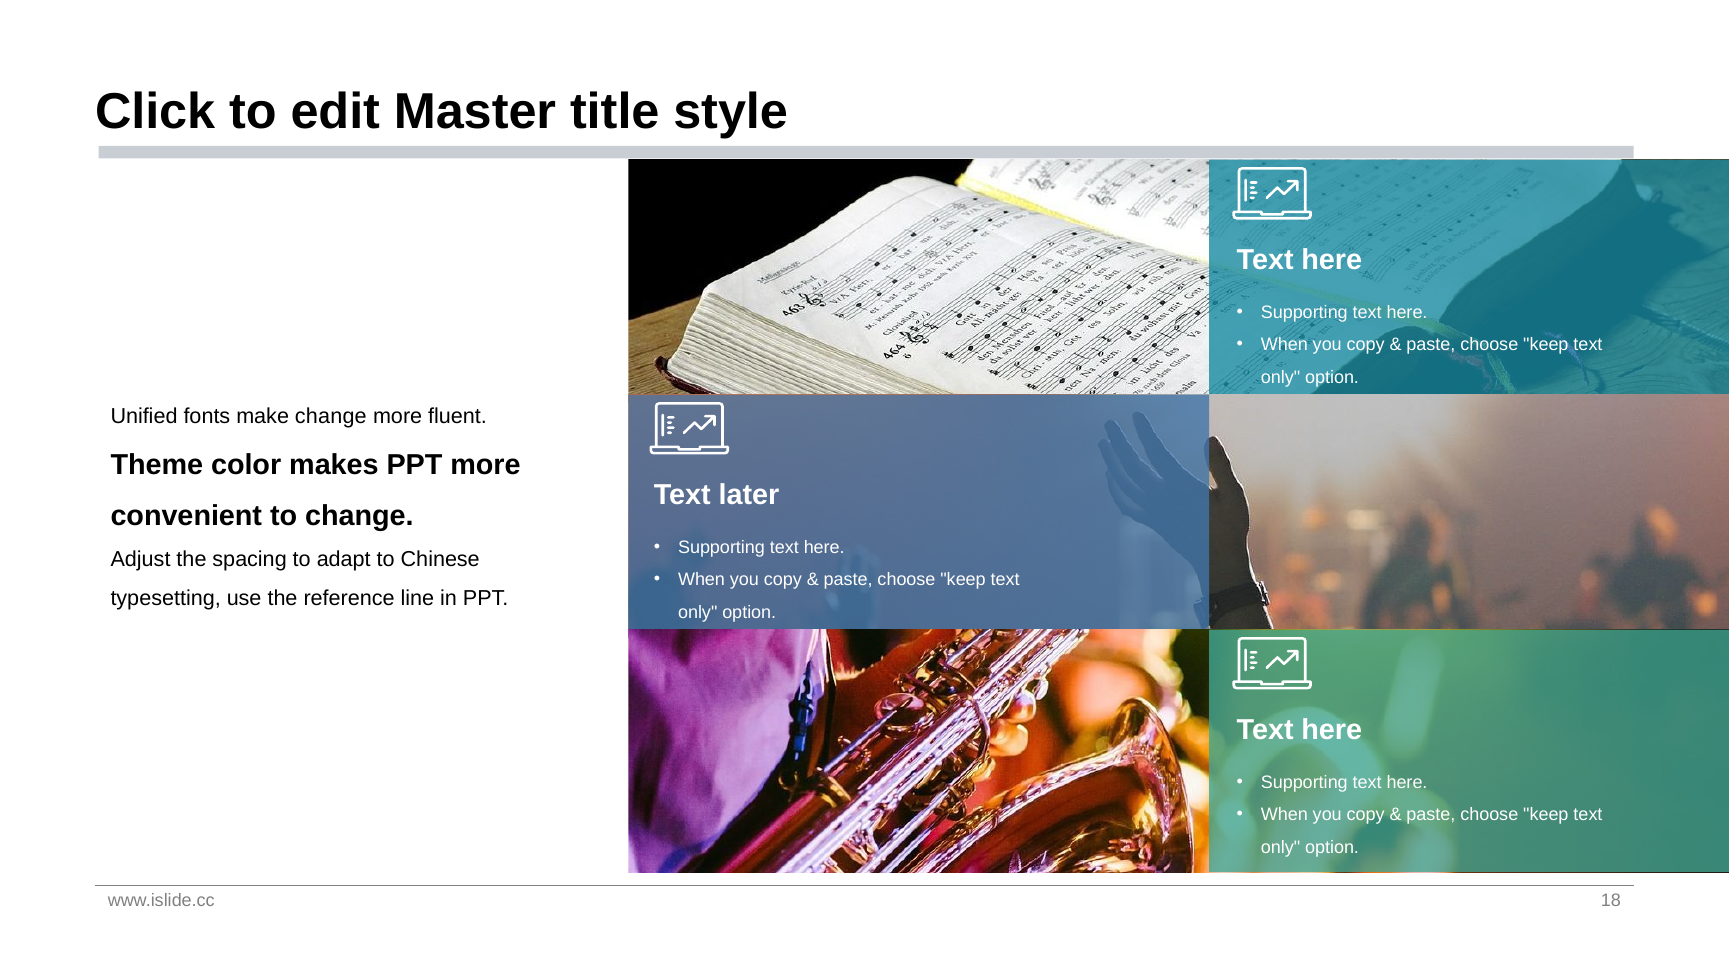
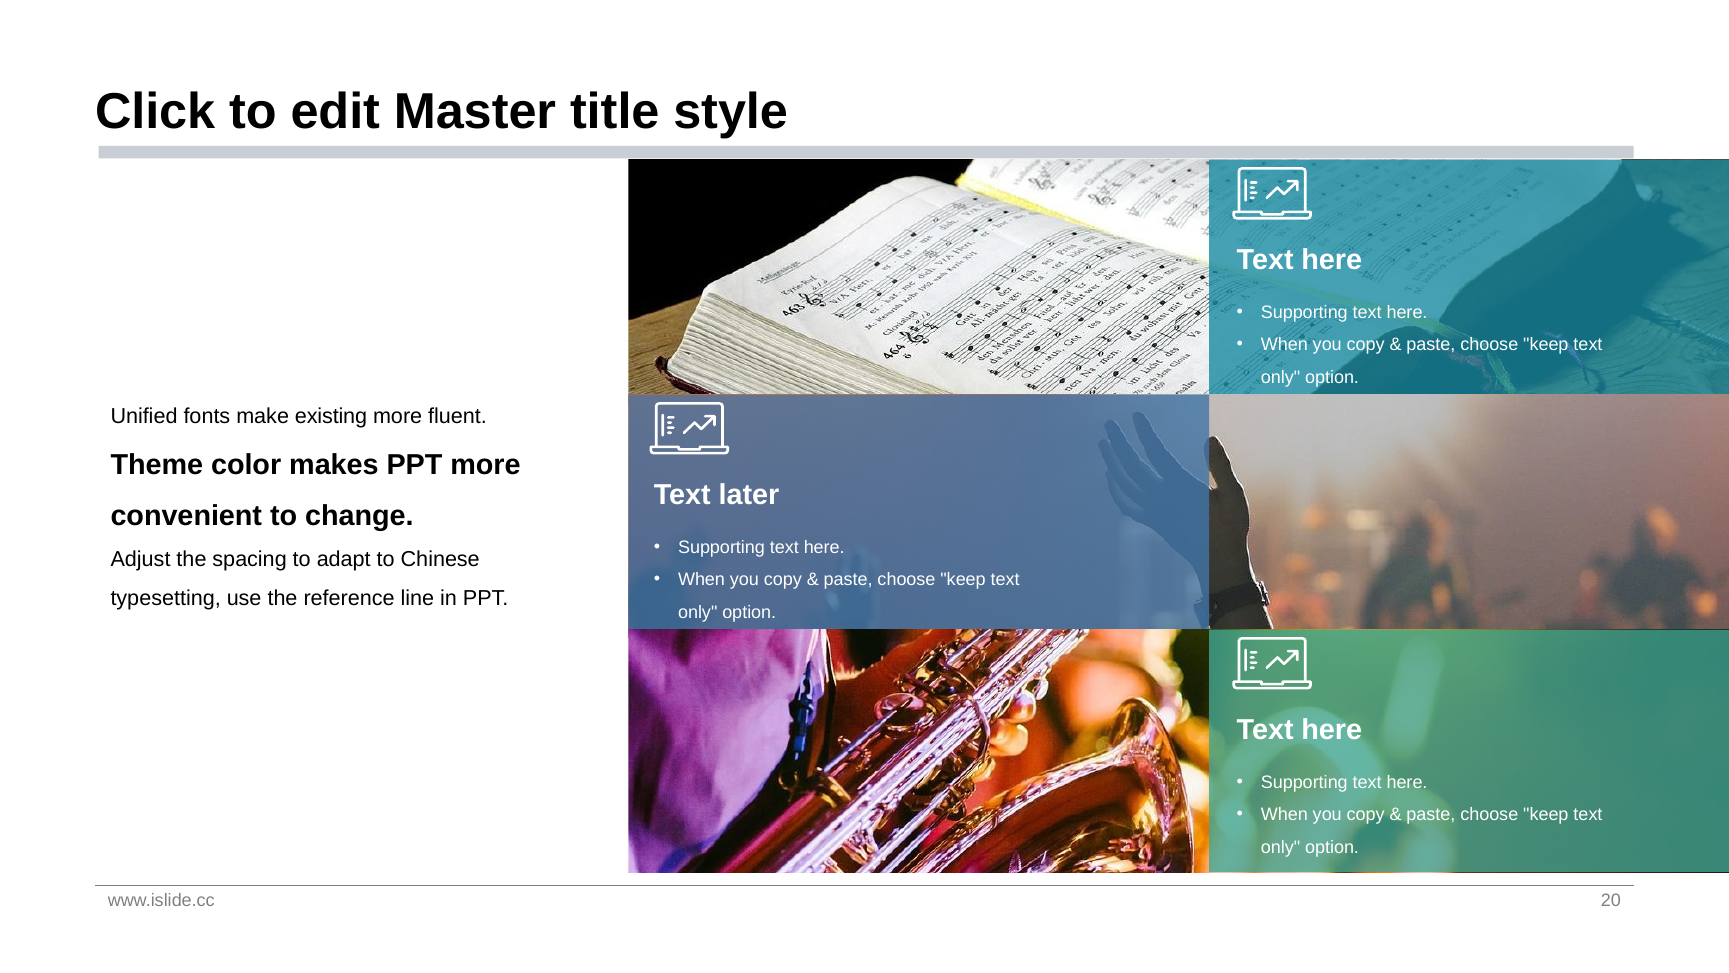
make change: change -> existing (331, 416)
18: 18 -> 20 (1611, 901)
